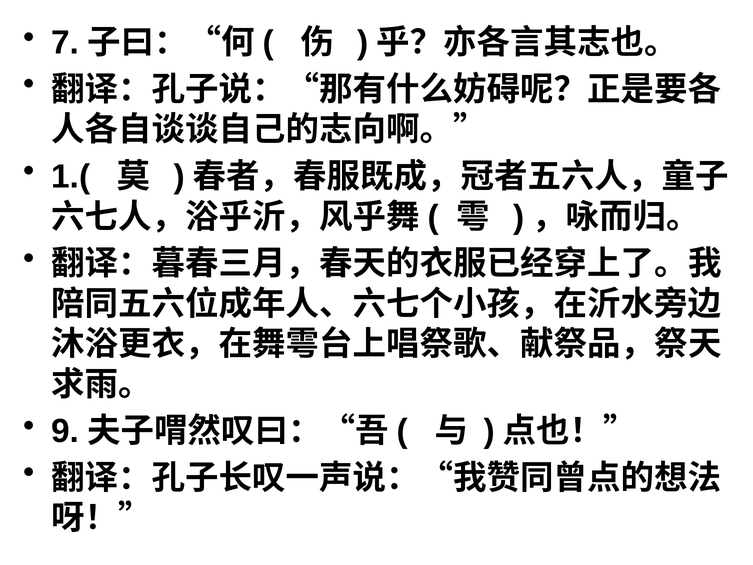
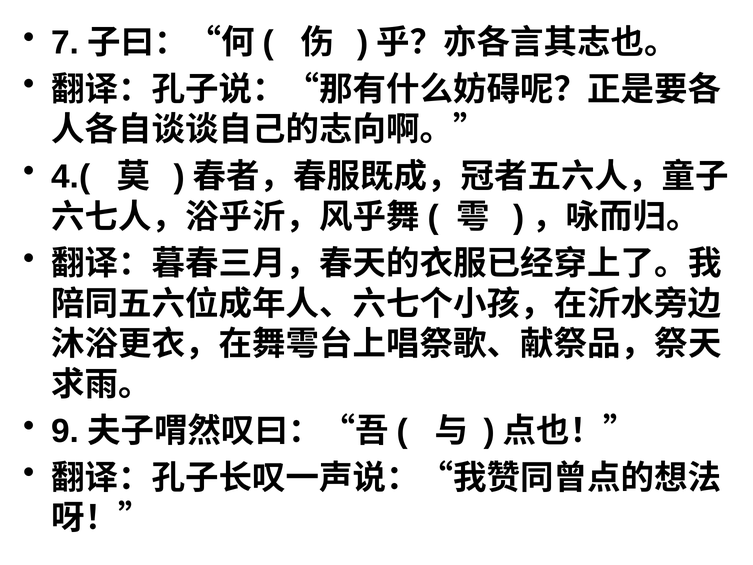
1.(: 1.( -> 4.( (71, 177)
